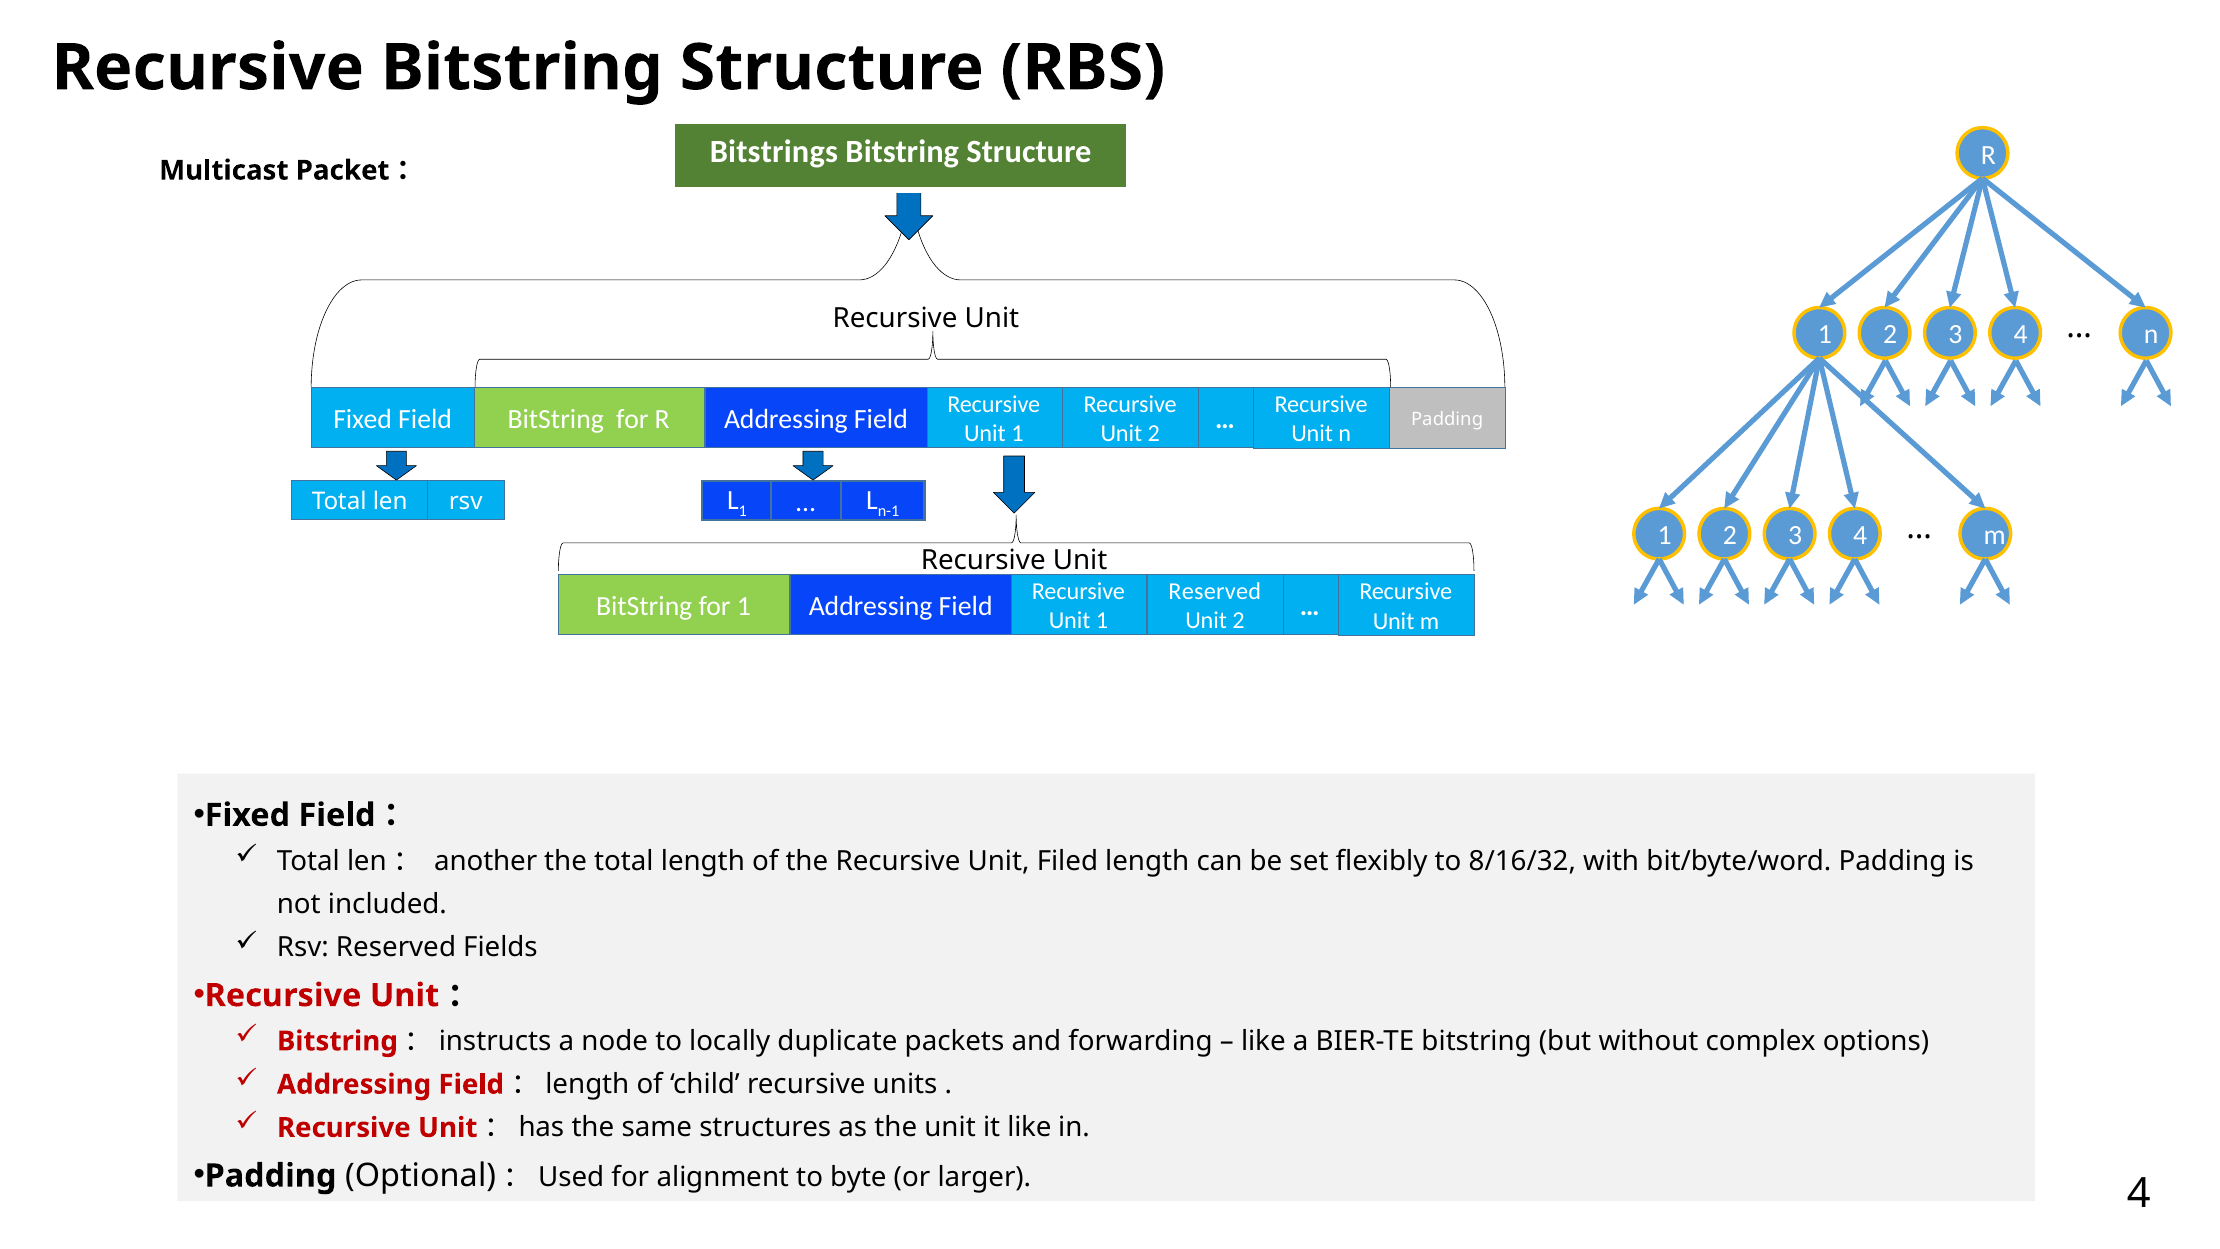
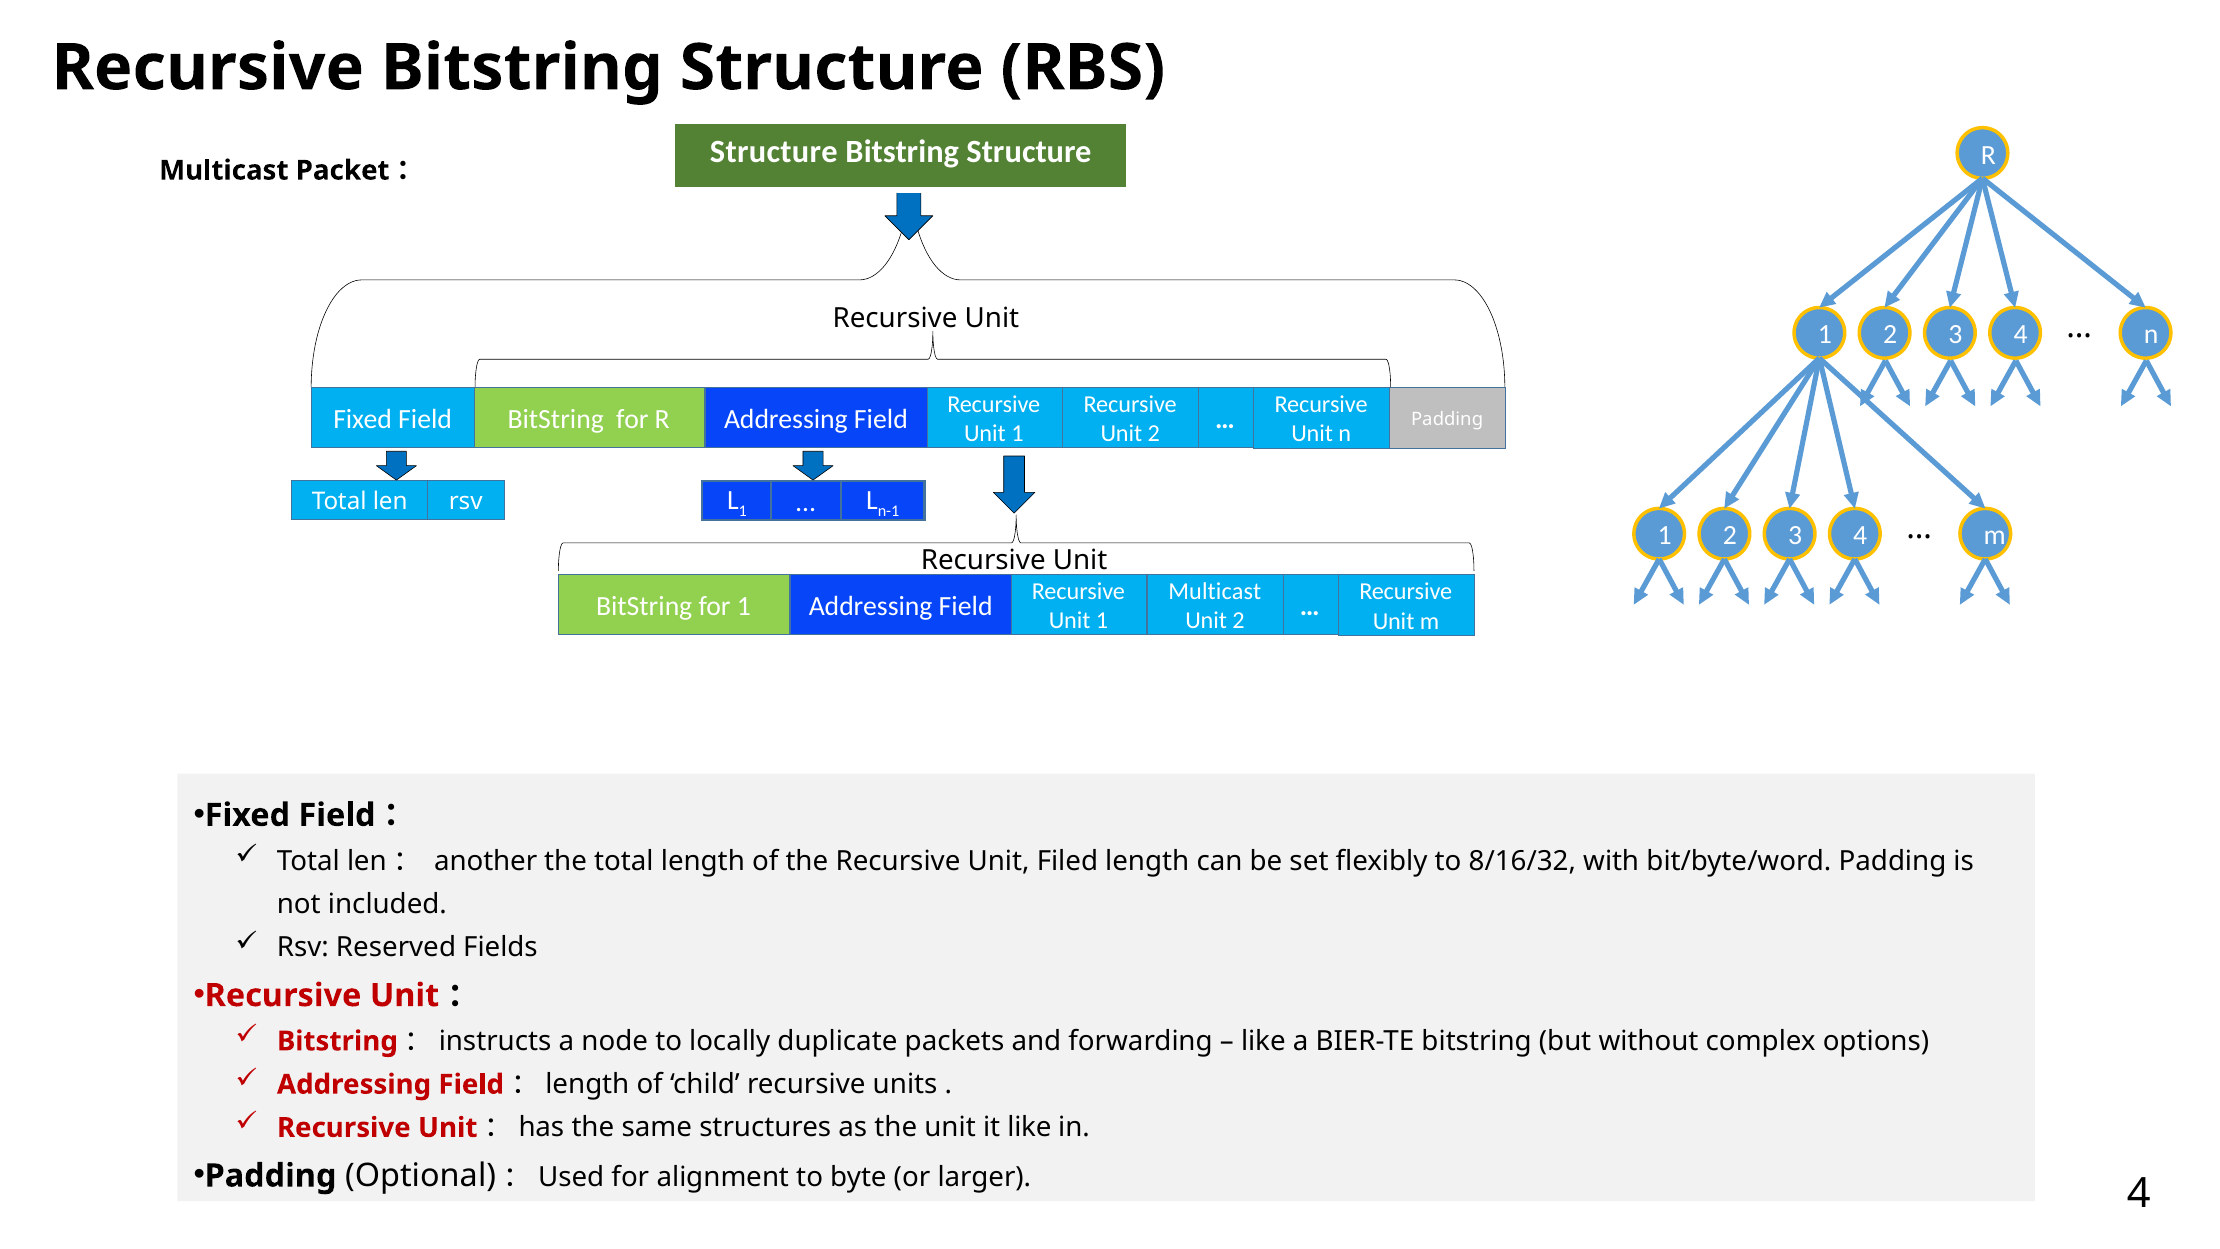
Bitstrings: Bitstrings -> Structure (774, 152)
Reserved: Reserved -> Multicast (1215, 592)
